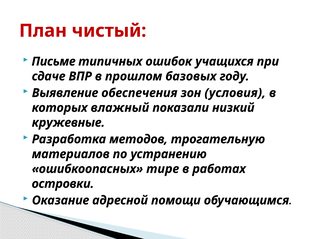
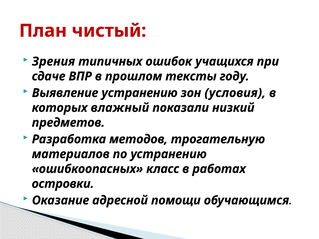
Письме: Письме -> Зрения (53, 62)
базовых: базовых -> тексты (191, 76)
Выявление обеспечения: обеспечения -> устранению (139, 93)
кружевные: кружевные -> предметов (68, 123)
тире: тире -> класс (163, 169)
